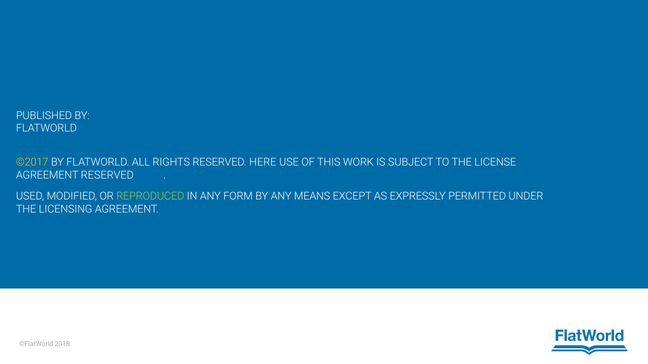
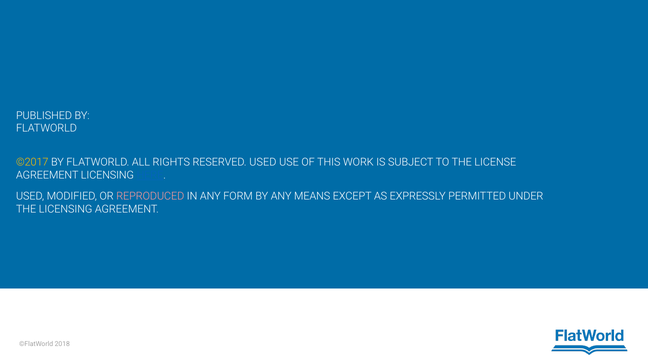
RIGHTS RESERVED HERE: HERE -> USED (263, 163)
AGREEMENT RESERVED: RESERVED -> LICENSING (107, 175)
REPRODUCED colour: light green -> pink (150, 197)
